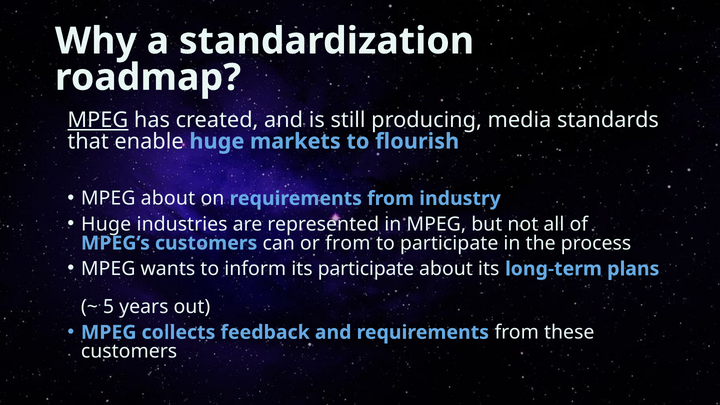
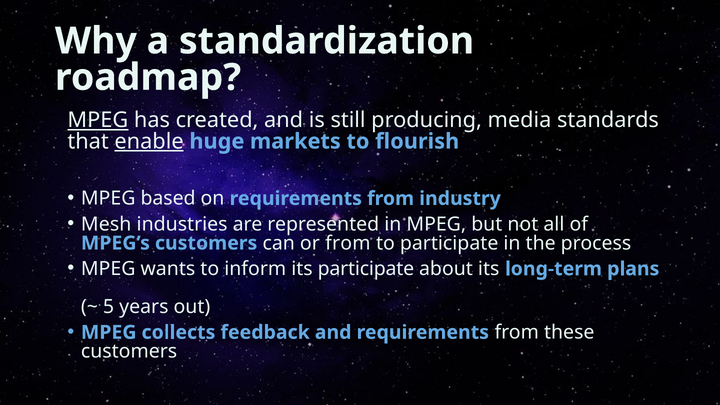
enable underline: none -> present (149, 141)
MPEG about: about -> based (168, 199)
Huge: Huge -> Mesh (106, 224)
